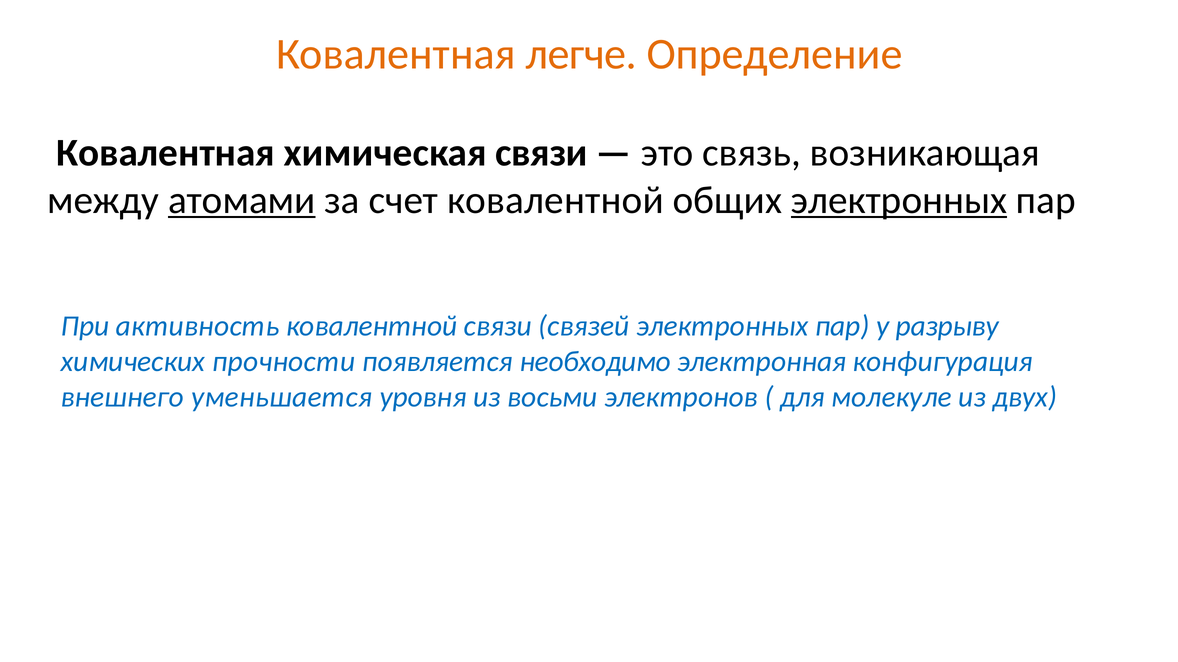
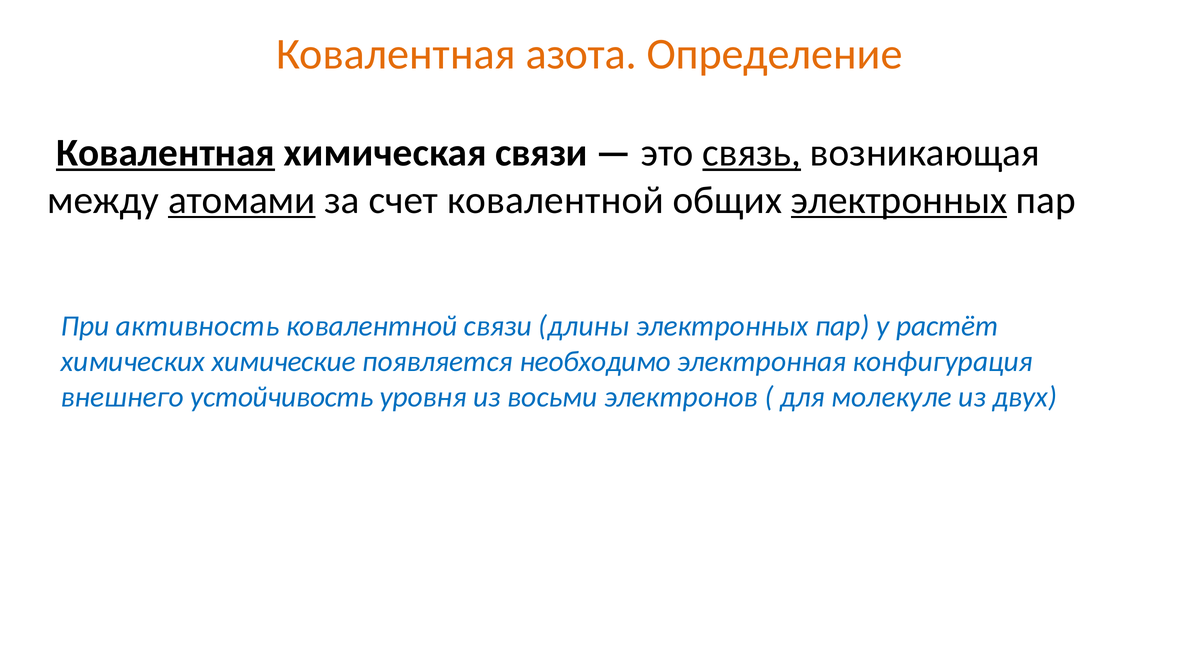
легче: легче -> азота (581, 54)
Ковалентная underline: none -> present (166, 153)
связь underline: none -> present (752, 153)
связей: связей -> длины (584, 326)
разрыву: разрыву -> растёт (947, 326)
прочности: прочности -> химические (284, 362)
уменьшается: уменьшается -> устойчивость (282, 397)
